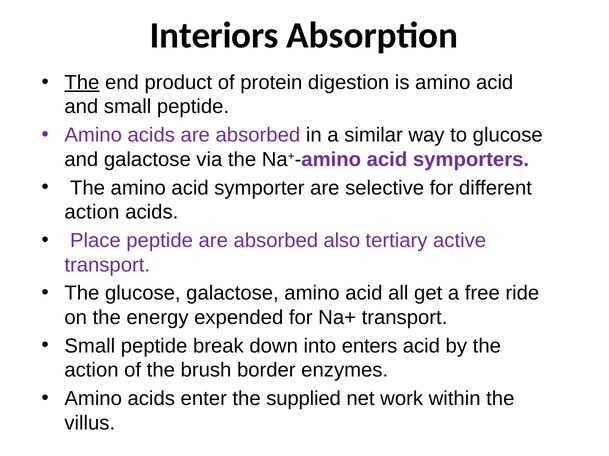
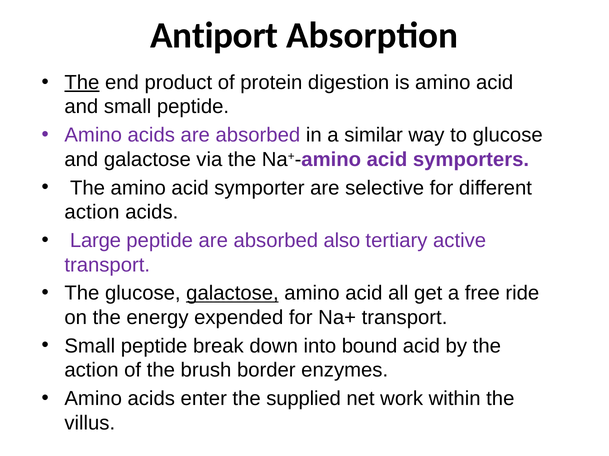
Interiors: Interiors -> Antiport (214, 36)
Place: Place -> Large (95, 241)
galactose underline: none -> present (232, 294)
enters: enters -> bound (370, 346)
